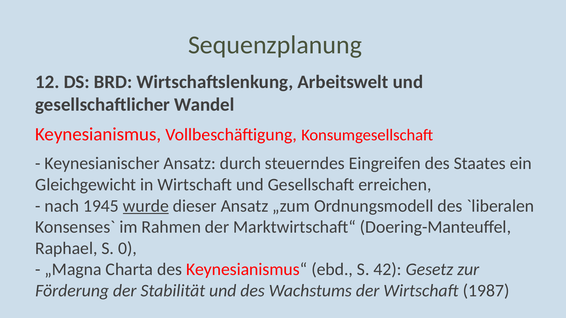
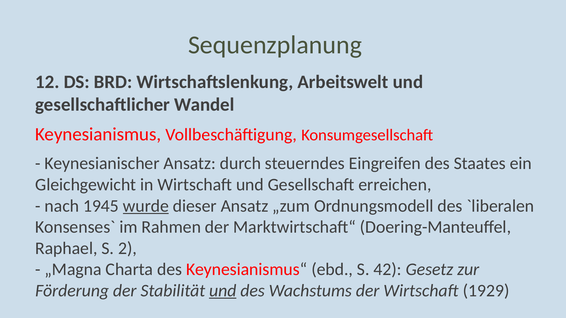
0: 0 -> 2 (127, 249)
und underline: none -> present (223, 291)
1987: 1987 -> 1929 (486, 291)
